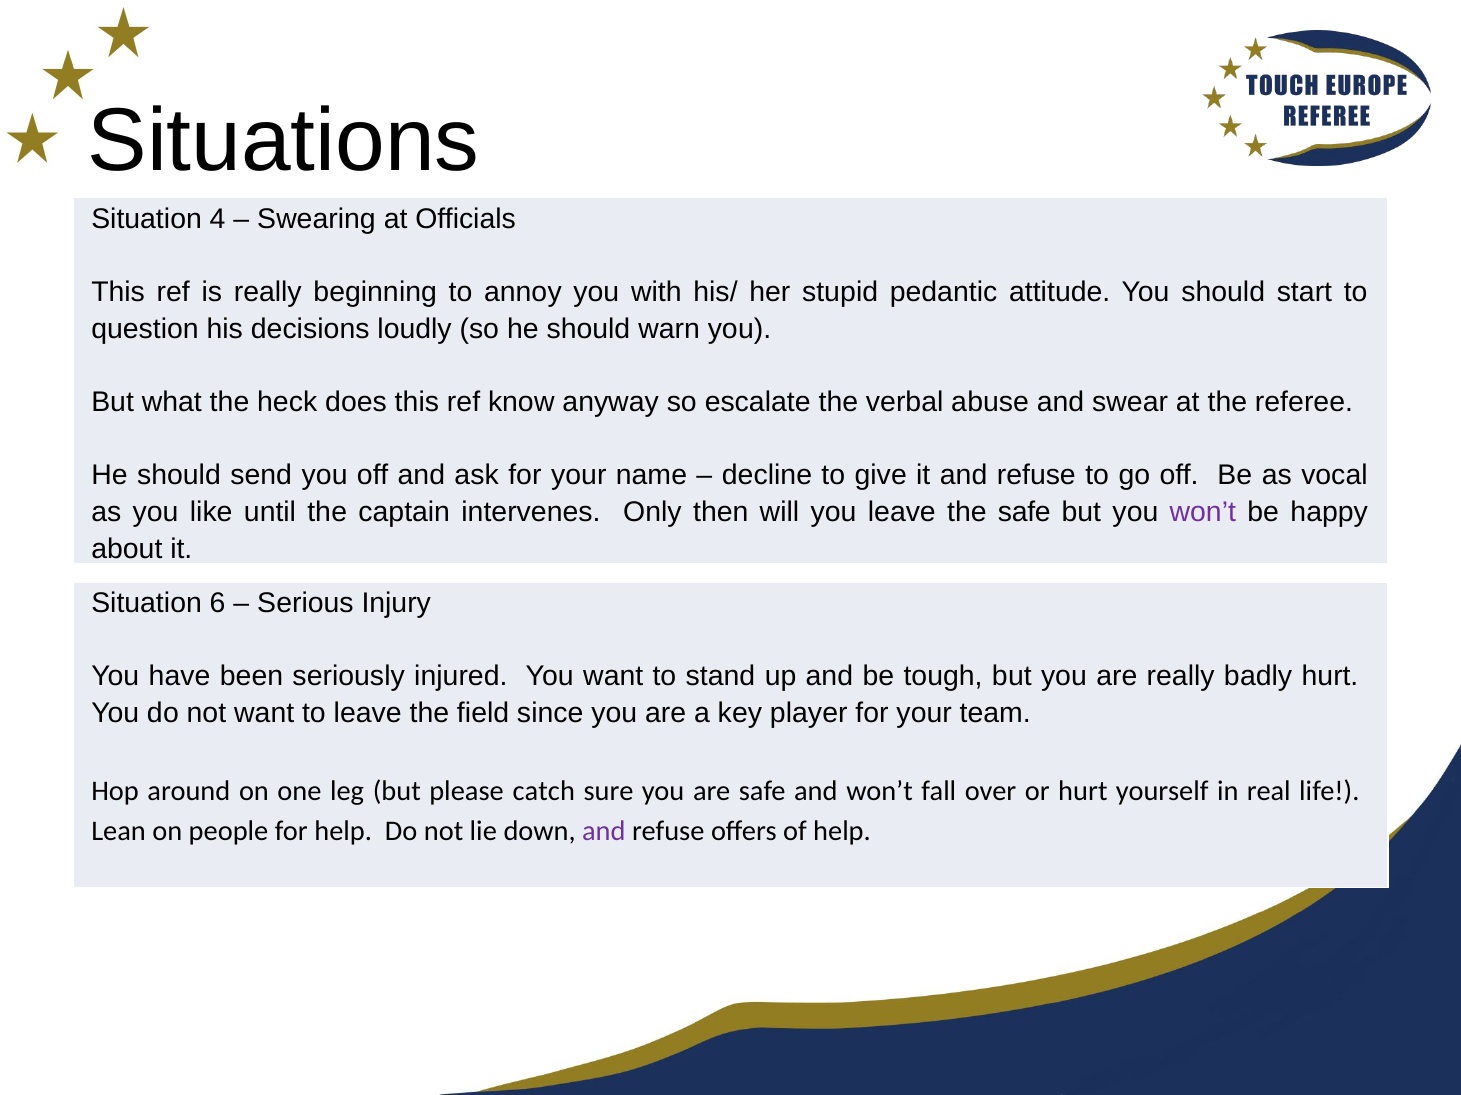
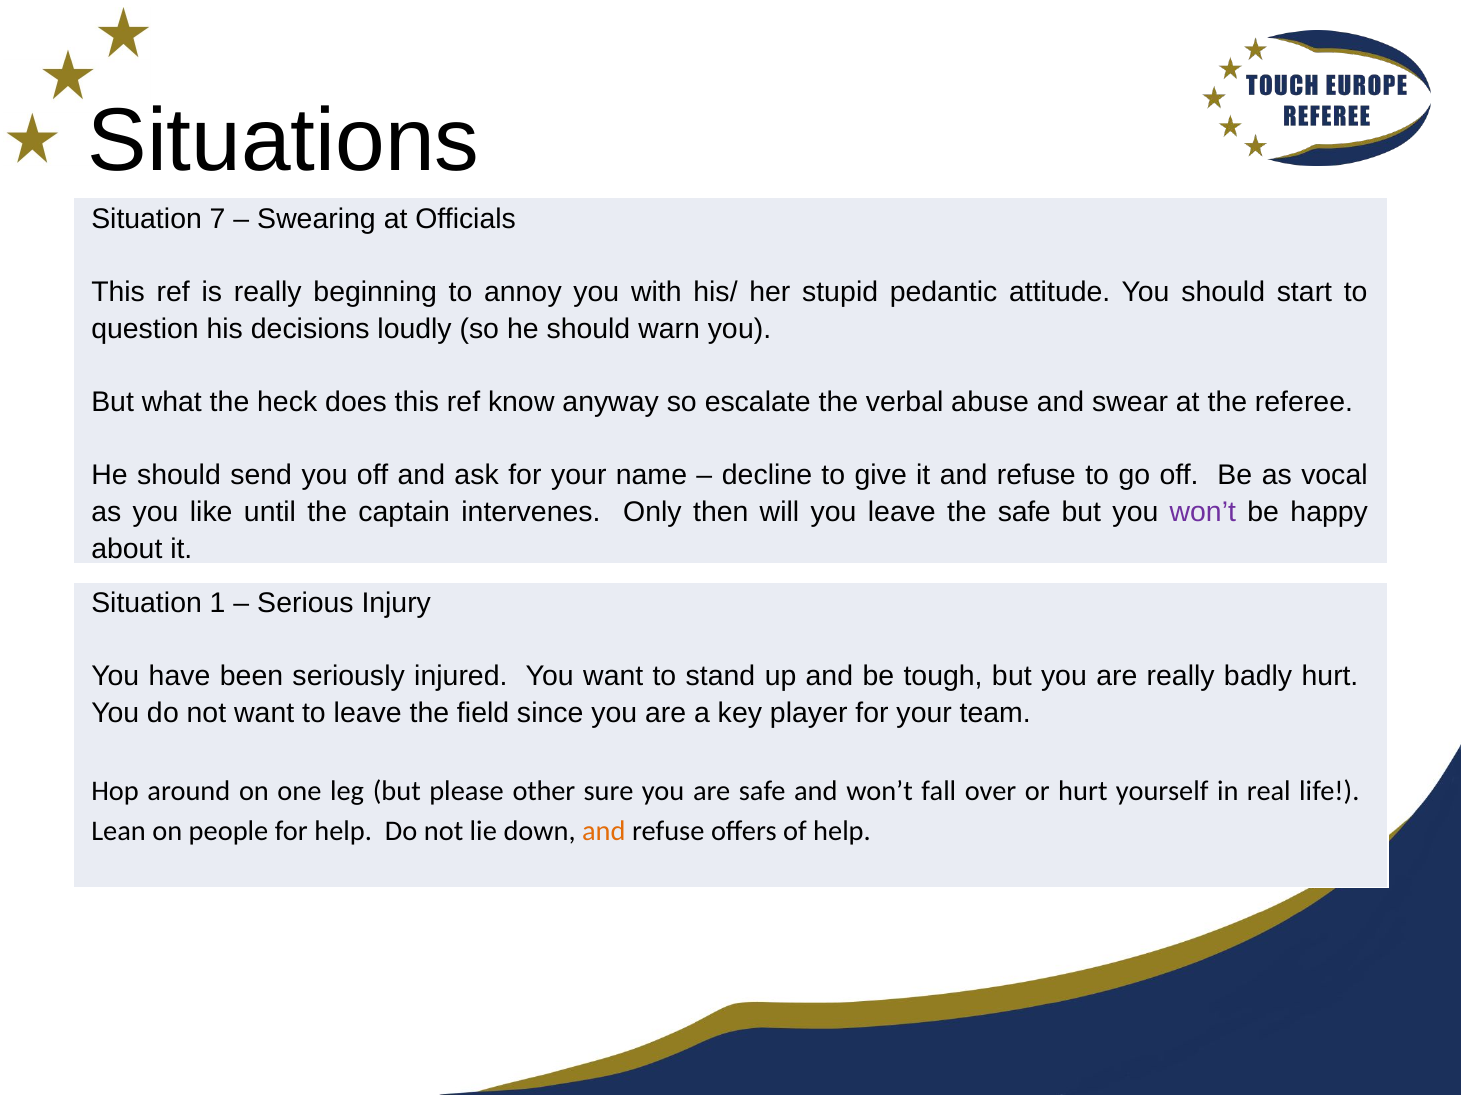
4: 4 -> 7 (218, 219)
6: 6 -> 1 (218, 604)
catch: catch -> other (544, 792)
and colour: purple -> orange (604, 832)
